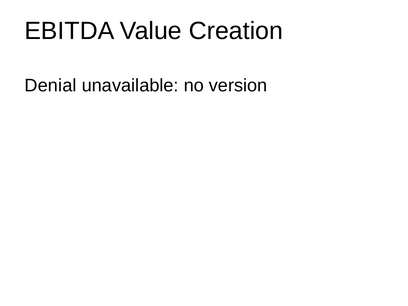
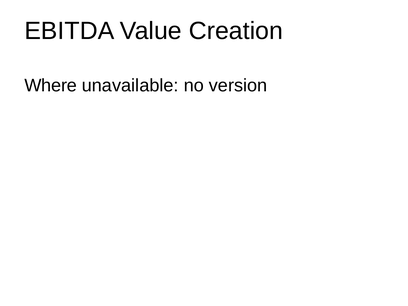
Denial: Denial -> Where (51, 86)
